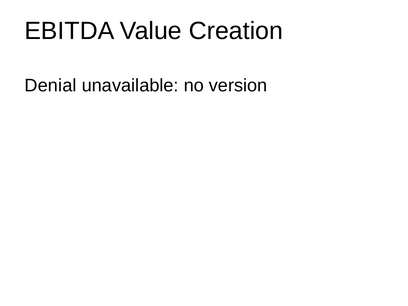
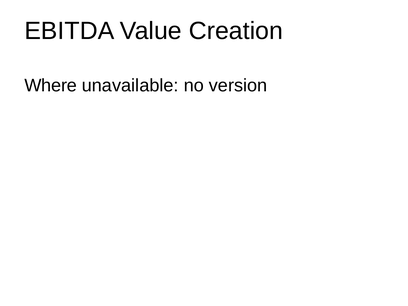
Denial: Denial -> Where (51, 86)
